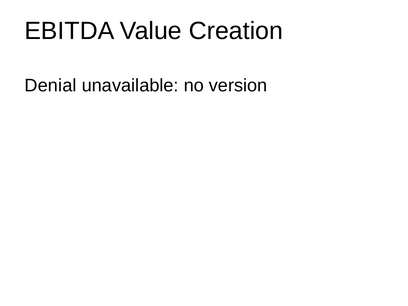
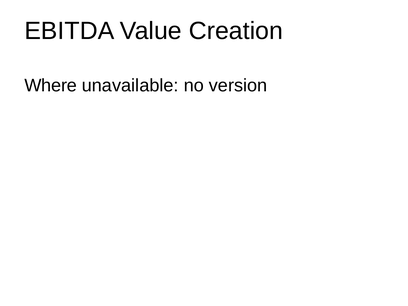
Denial: Denial -> Where (51, 86)
